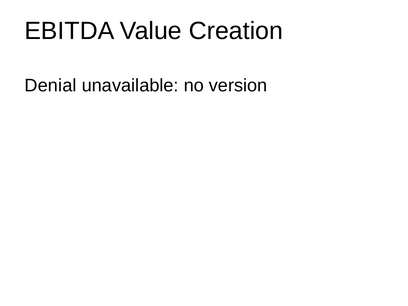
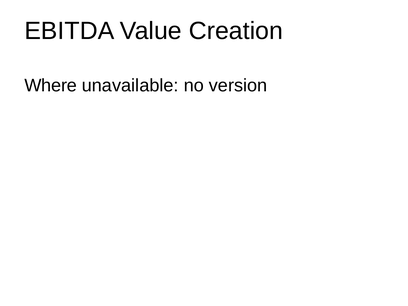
Denial: Denial -> Where (51, 86)
